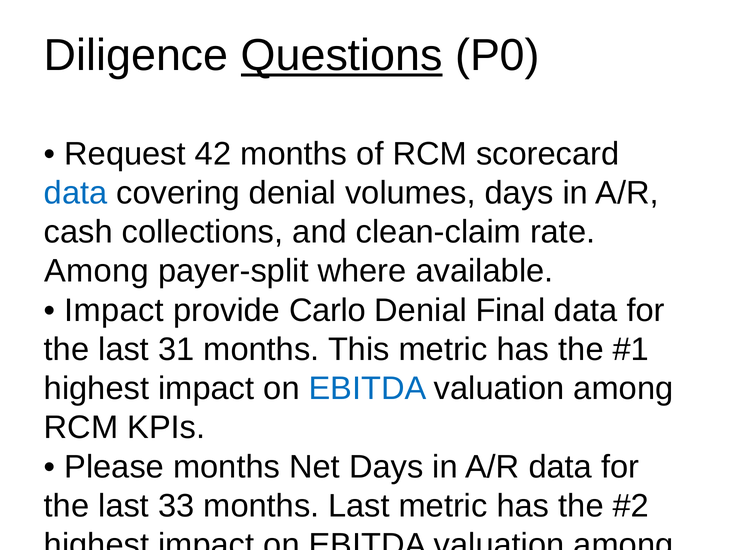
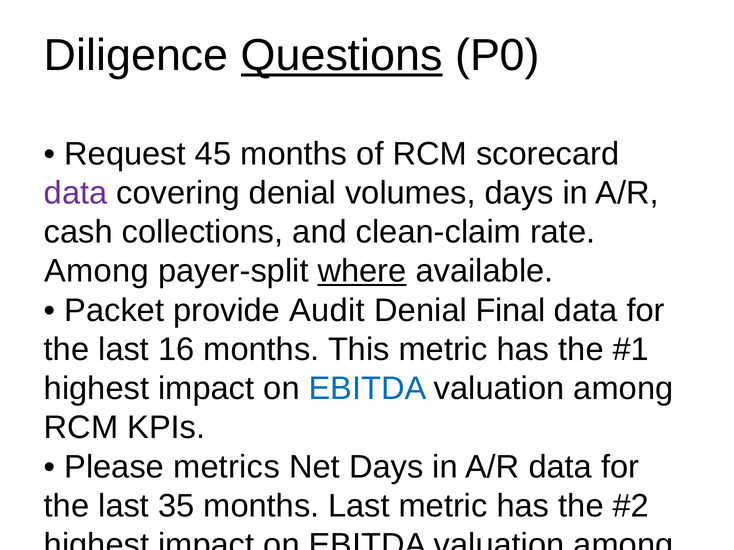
42: 42 -> 45 (213, 154)
data colour: blue -> purple (76, 193)
where underline: none -> present (362, 271)
Impact: Impact -> Packet (114, 311)
Carlo: Carlo -> Audit (327, 311)
31: 31 -> 16 (176, 350)
Please months: months -> metrics (226, 467)
33: 33 -> 35 (176, 506)
